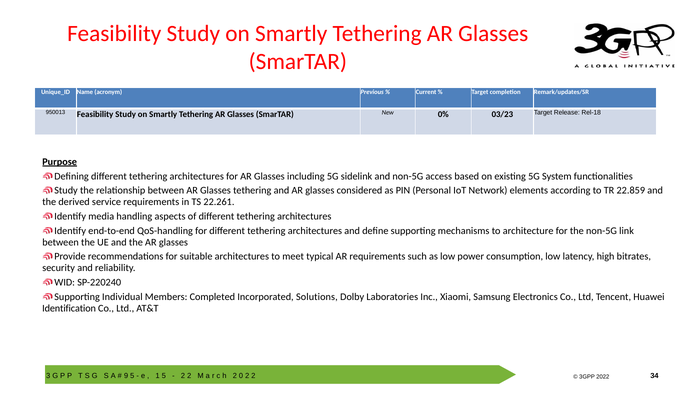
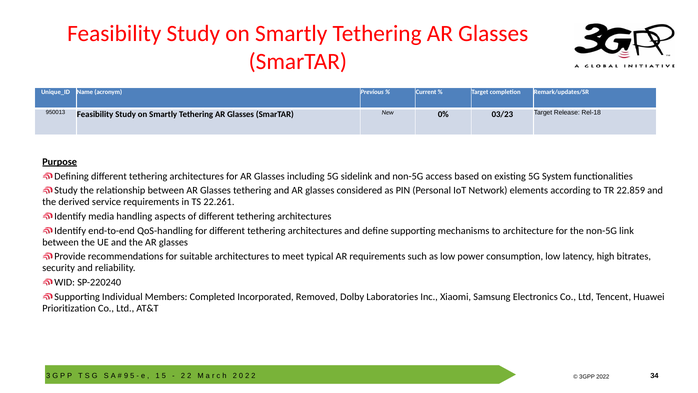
Solutions: Solutions -> Removed (317, 296)
Identification: Identification -> Prioritization (69, 308)
